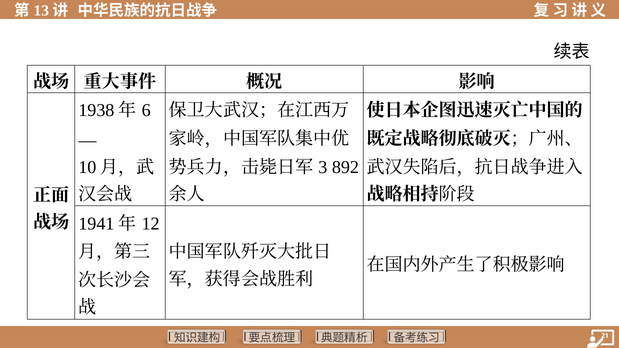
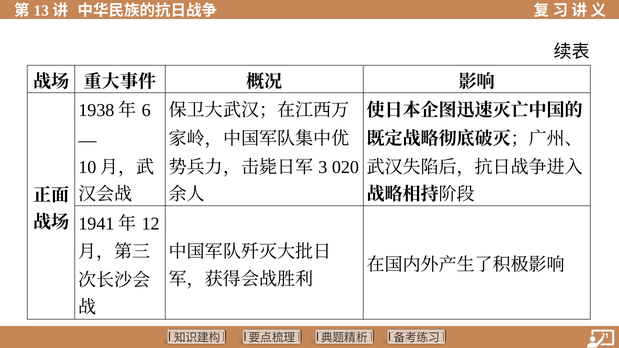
892: 892 -> 020 (345, 167)
